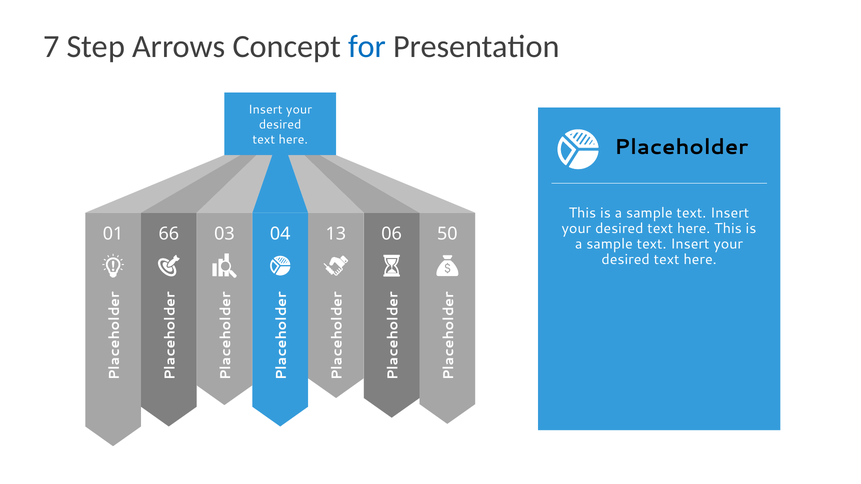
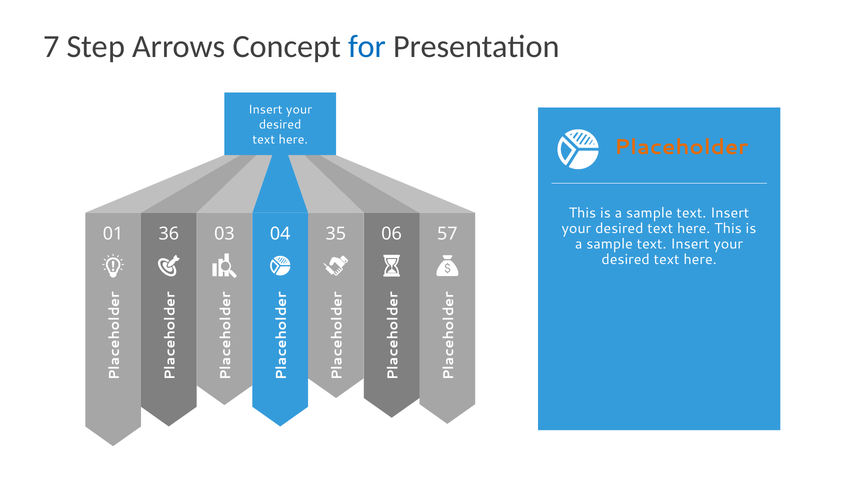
Placeholder colour: black -> orange (681, 147)
66: 66 -> 36 (169, 234)
13: 13 -> 35 (336, 234)
50: 50 -> 57 (447, 234)
